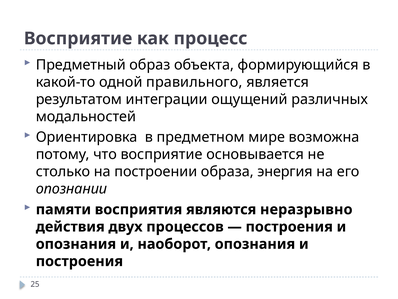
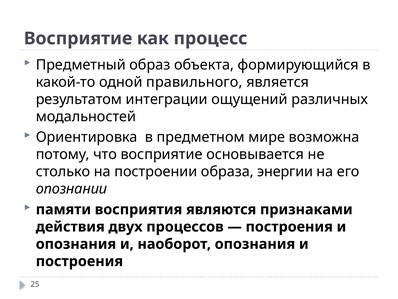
энергия: энергия -> энергии (285, 171)
неразрывно: неразрывно -> признаками (306, 209)
